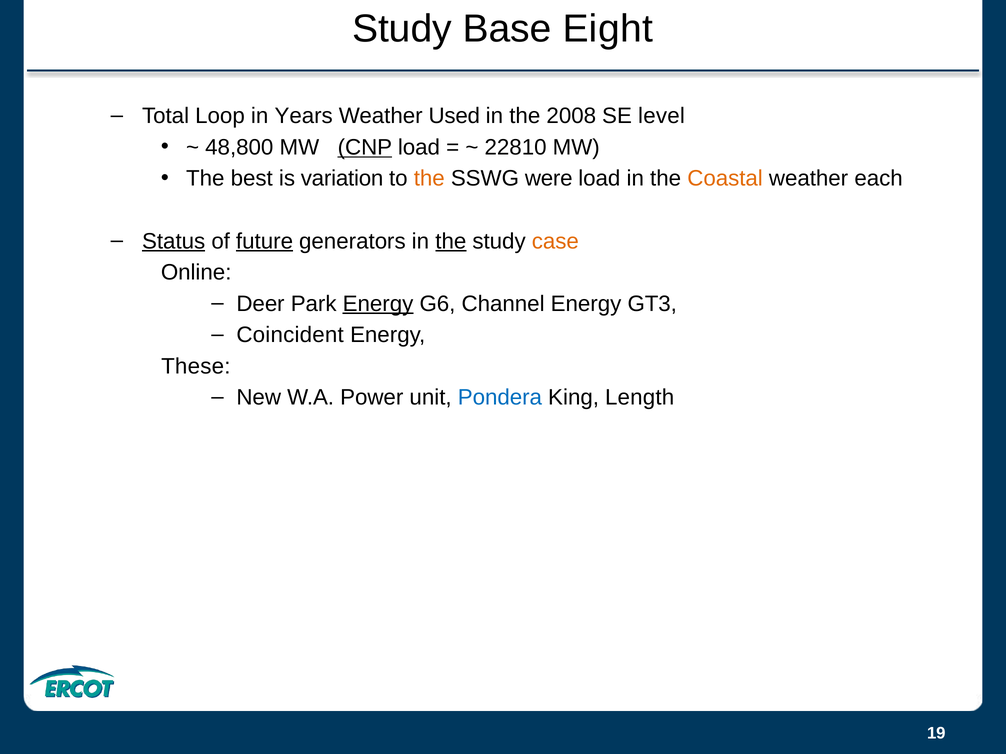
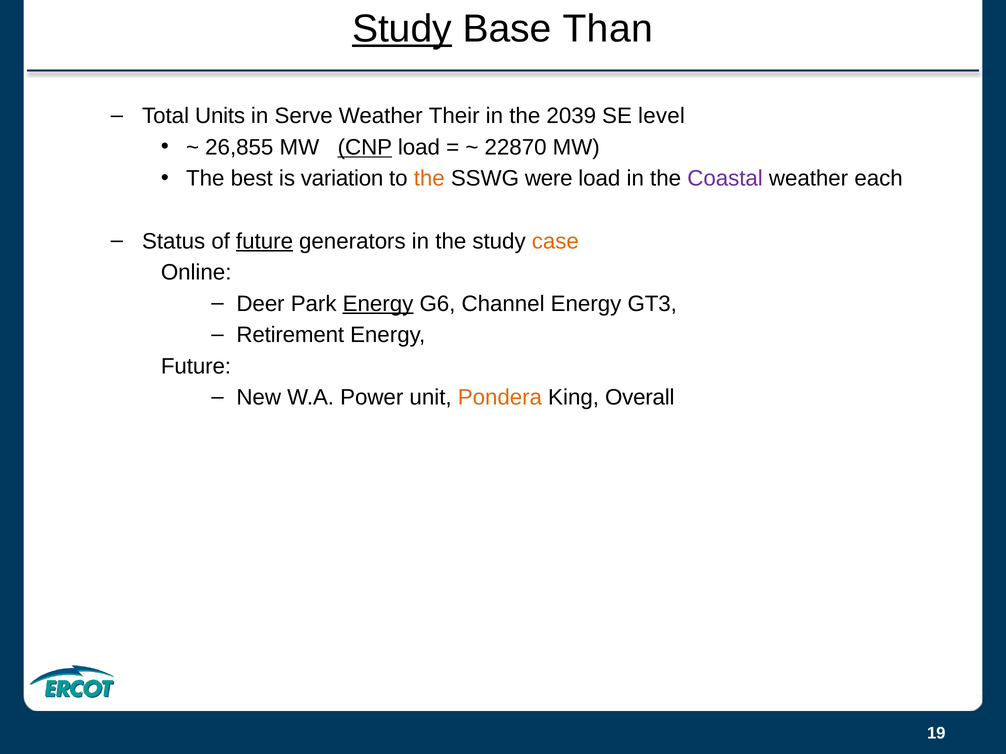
Study underline: none -> present (402, 29)
Eight: Eight -> Than (608, 29)
Loop: Loop -> Units (220, 116)
Years: Years -> Serve (304, 116)
Used: Used -> Their (454, 116)
2008: 2008 -> 2039 (571, 116)
48,800: 48,800 -> 26,855 (239, 147)
22810: 22810 -> 22870 (516, 147)
Coastal colour: orange -> purple (725, 179)
Status underline: present -> none (174, 241)
the underline: present -> none (451, 241)
Coincident: Coincident -> Retirement (290, 335)
These: These -> Future (196, 366)
Pondera colour: blue -> orange (500, 398)
Length: Length -> Overall (640, 398)
